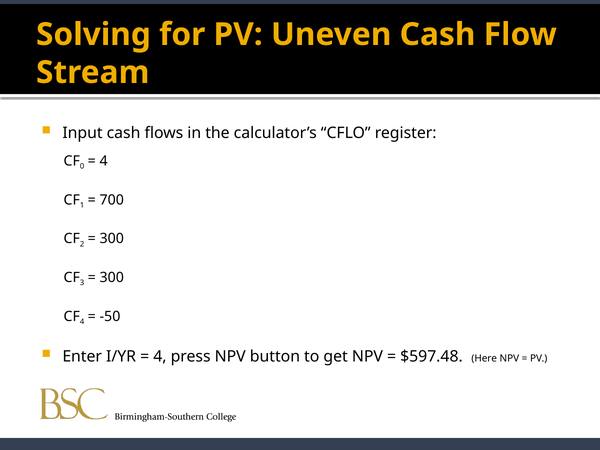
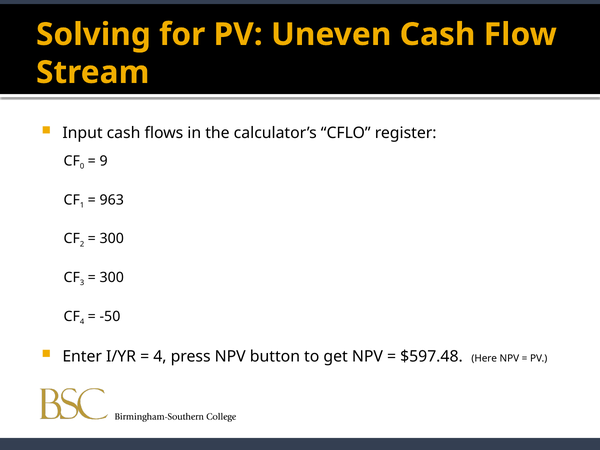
4: 4 -> 9 (104, 161)
700: 700 -> 963 (112, 200)
